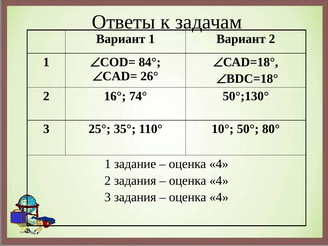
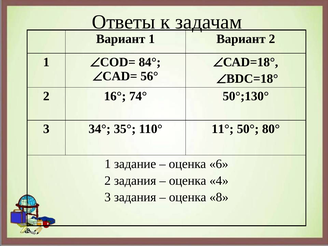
26°: 26° -> 56° (149, 76)
25°: 25° -> 34° (100, 129)
10°: 10° -> 11° (223, 129)
4: 4 -> 6 (219, 164)
4: 4 -> 8 (219, 197)
